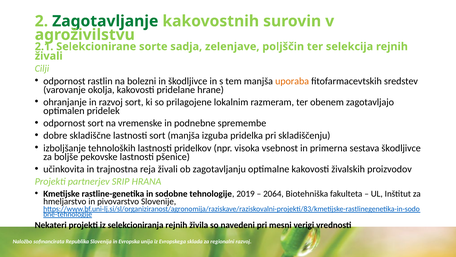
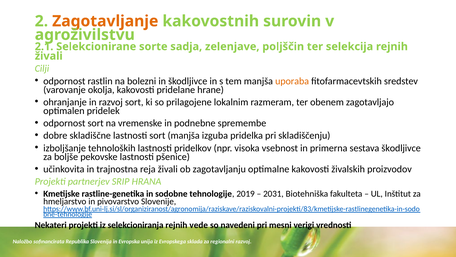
Zagotavljanje colour: green -> orange (105, 21)
2064: 2064 -> 2031 (273, 193)
živila: živila -> vede (199, 225)
